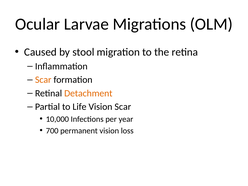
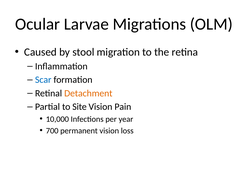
Scar colour: orange -> blue (43, 80)
Life: Life -> Site (80, 107)
Vision Scar: Scar -> Pain (123, 107)
